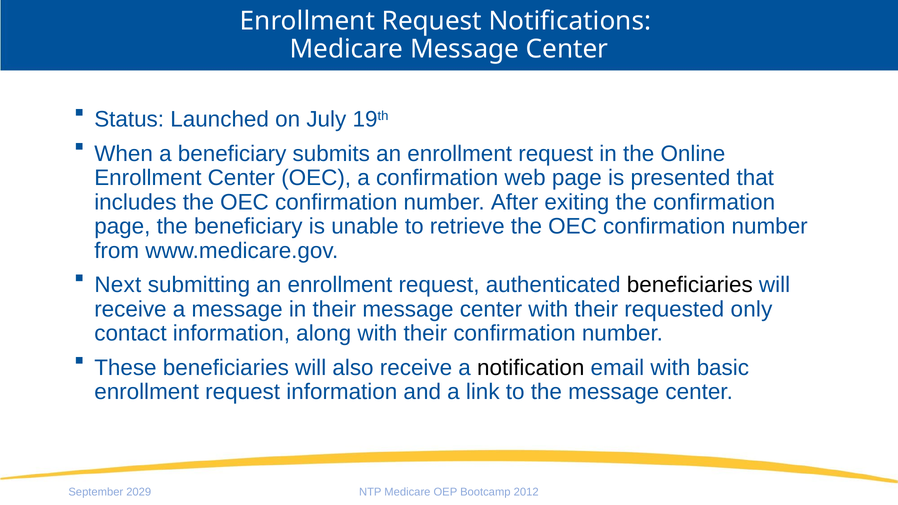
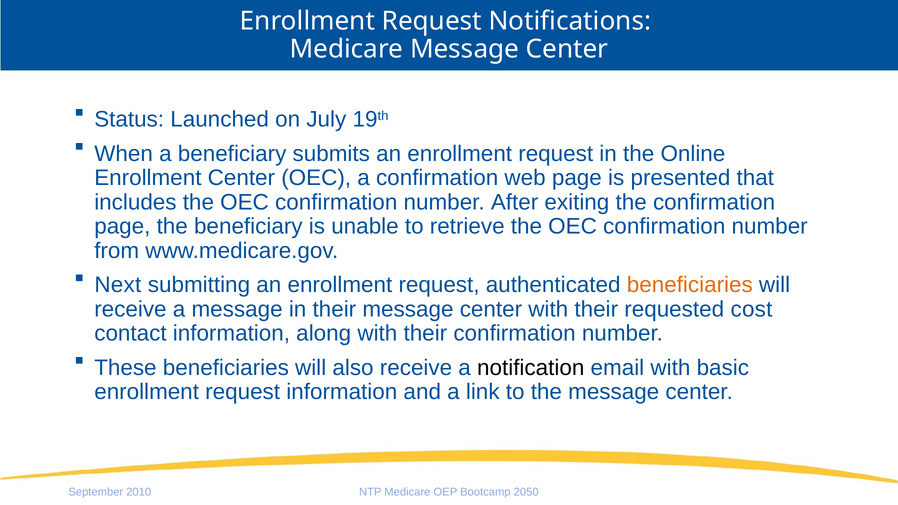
beneficiaries colour: black -> orange (690, 285)
only: only -> cost (751, 309)
2029: 2029 -> 2010 (139, 492)
2012: 2012 -> 2050 (526, 492)
